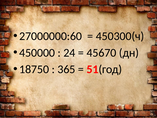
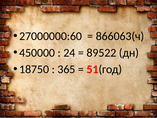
450300(ч: 450300(ч -> 866063(ч (120, 36)
45670: 45670 -> 89522 (101, 53)
